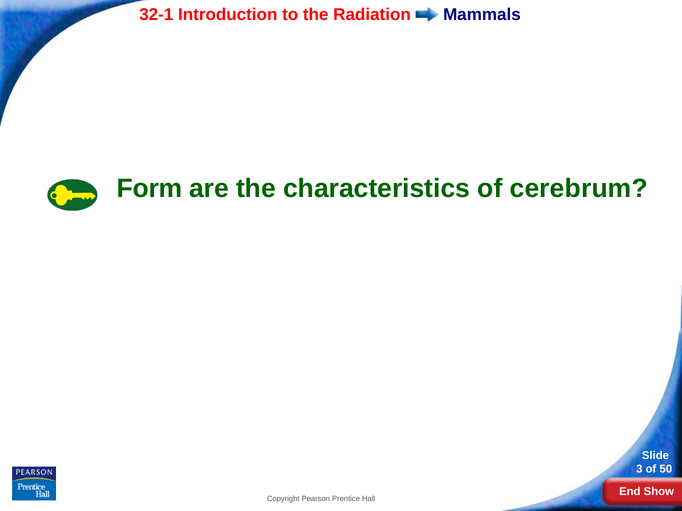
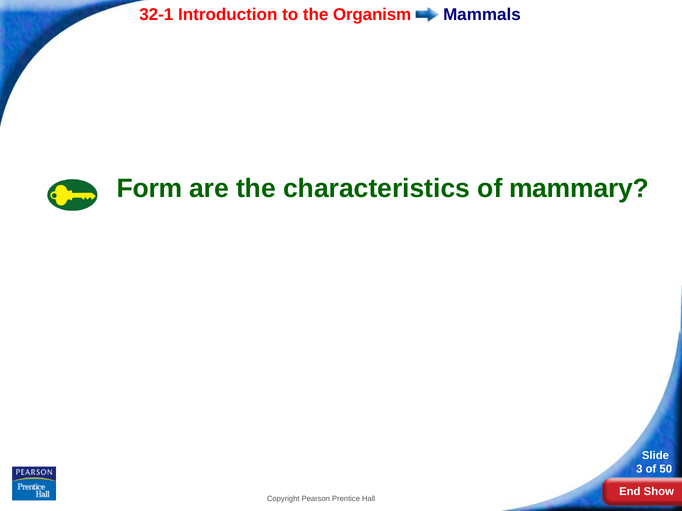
Radiation: Radiation -> Organism (372, 15)
cerebrum: cerebrum -> mammary (579, 189)
